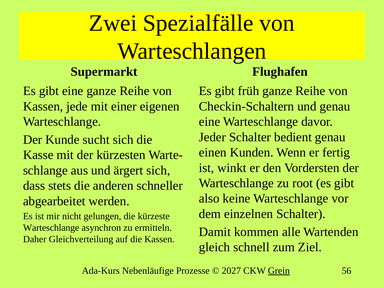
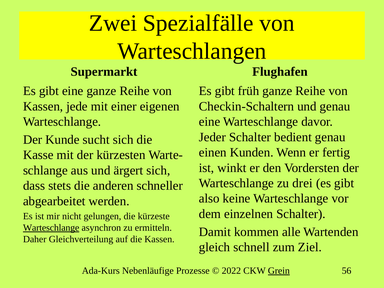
root: root -> drei (303, 183)
Warteschlange underline: none -> present (51, 228)
2027: 2027 -> 2022 (231, 271)
